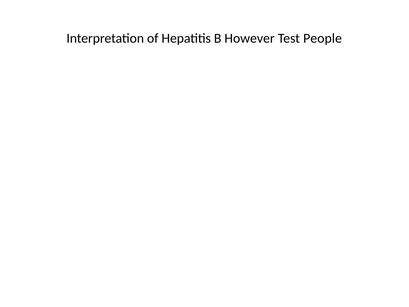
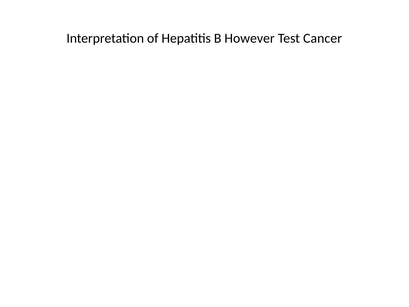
People: People -> Cancer (323, 38)
